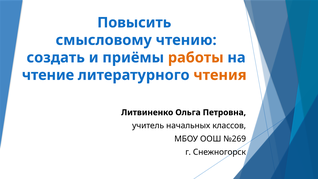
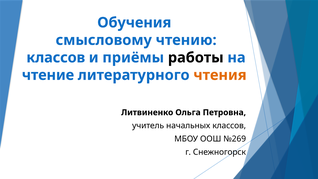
Повысить: Повысить -> Обучения (134, 23)
создать: создать -> классов (56, 58)
работы colour: orange -> black (196, 58)
